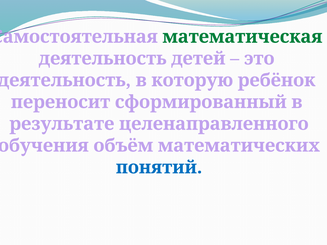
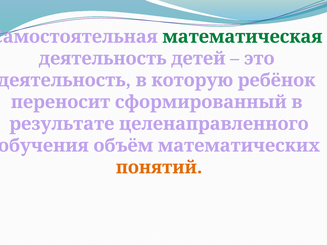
понятий colour: blue -> orange (159, 168)
